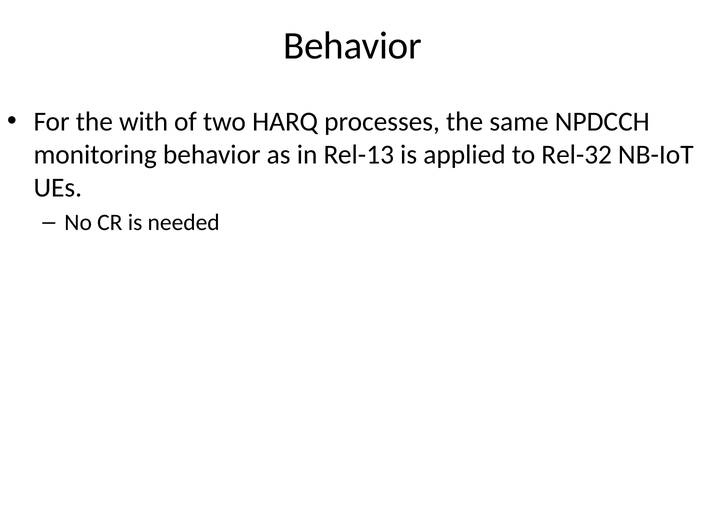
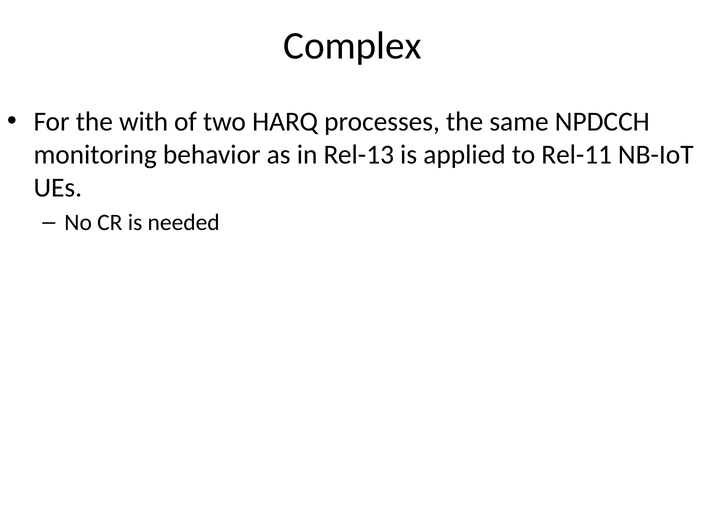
Behavior: Behavior -> Complex (352, 46)
Rel-32: Rel-32 -> Rel-11 (577, 155)
